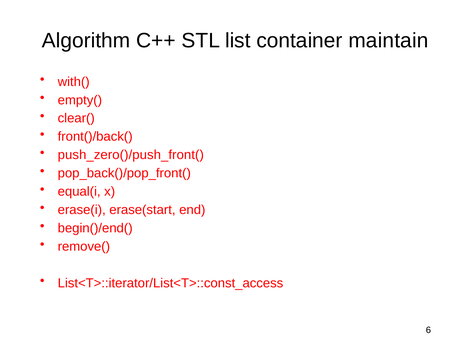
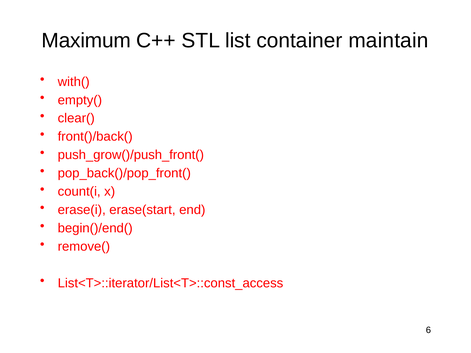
Algorithm: Algorithm -> Maximum (86, 41)
push_zero()/push_front(: push_zero()/push_front( -> push_grow()/push_front( (131, 155)
equal(i: equal(i -> count(i (79, 192)
